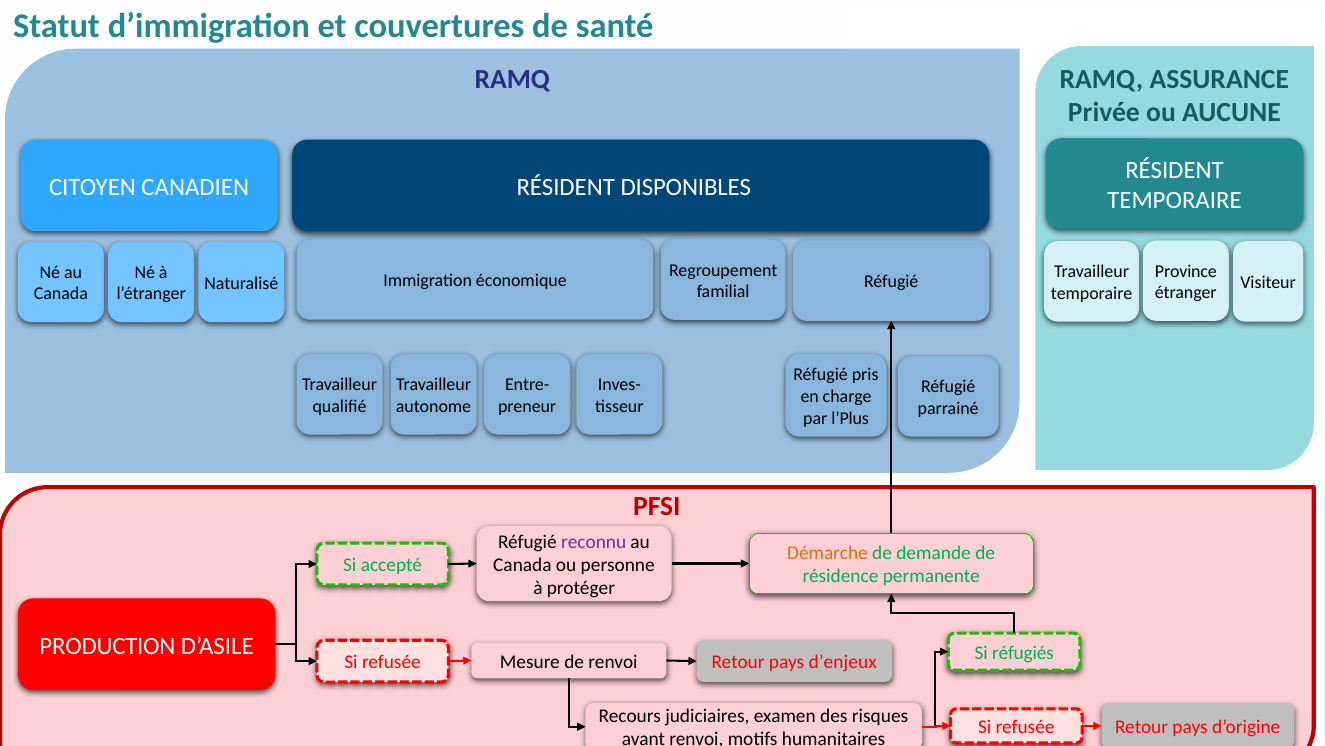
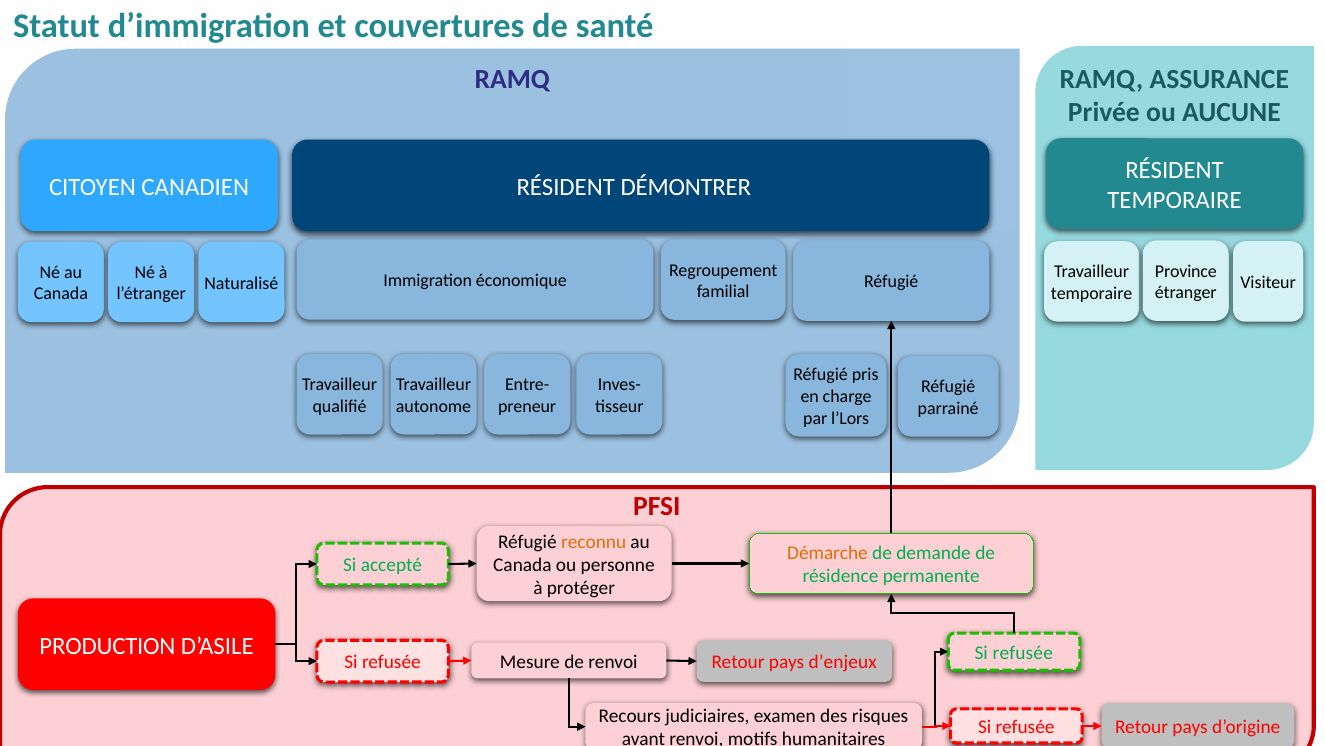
DISPONIBLES: DISPONIBLES -> DÉMONTRER (686, 187)
l’Plus: l’Plus -> l’Lors (850, 418)
reconnu colour: purple -> orange (594, 541)
réfugiés: réfugiés -> refusée (1023, 652)
